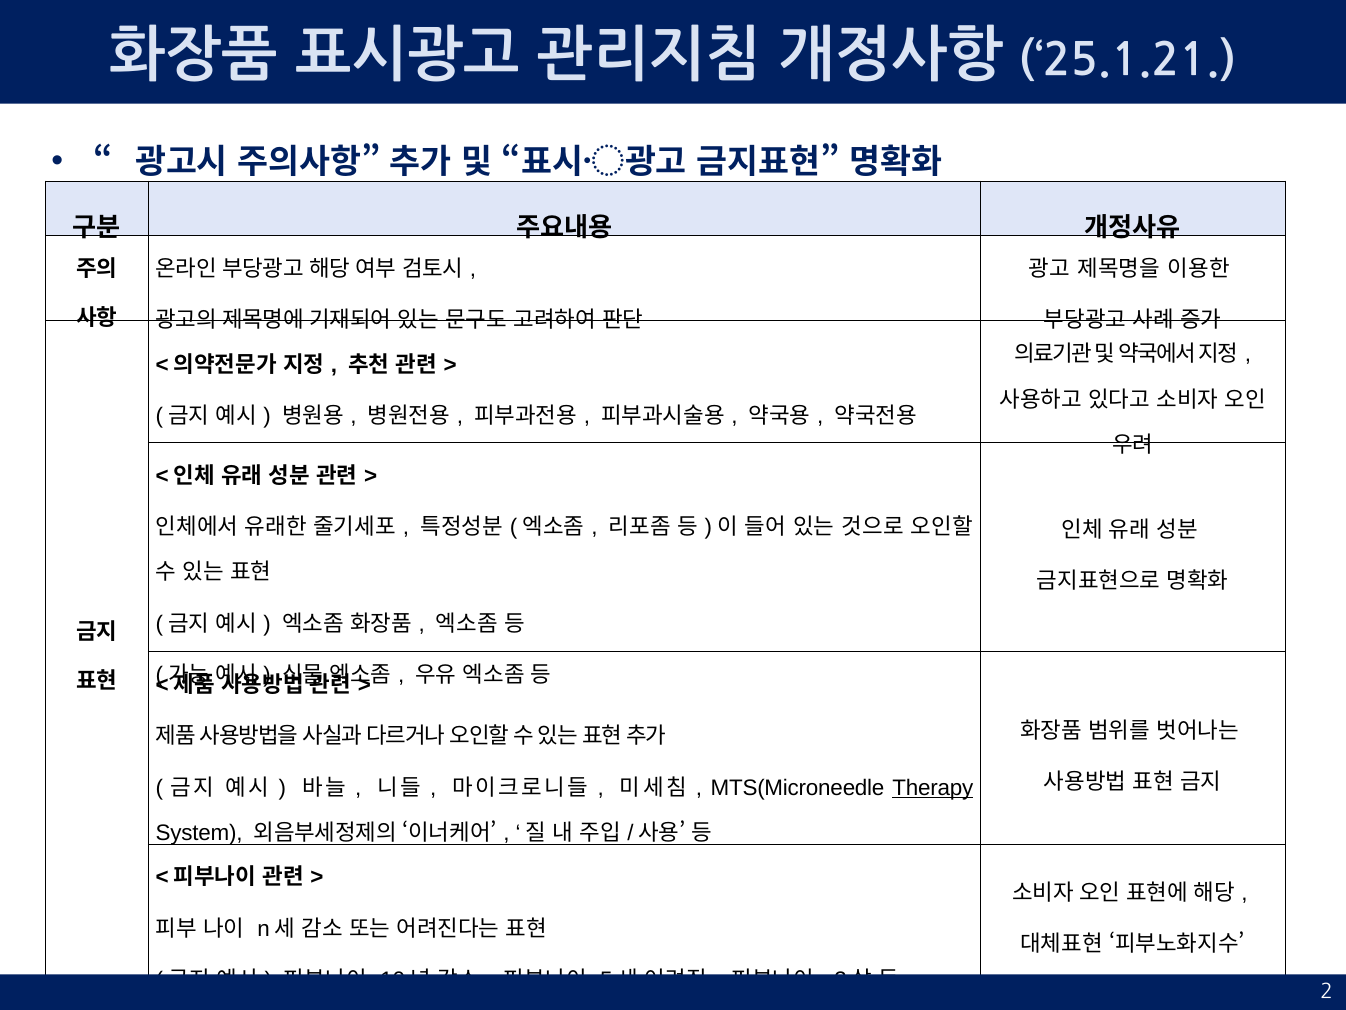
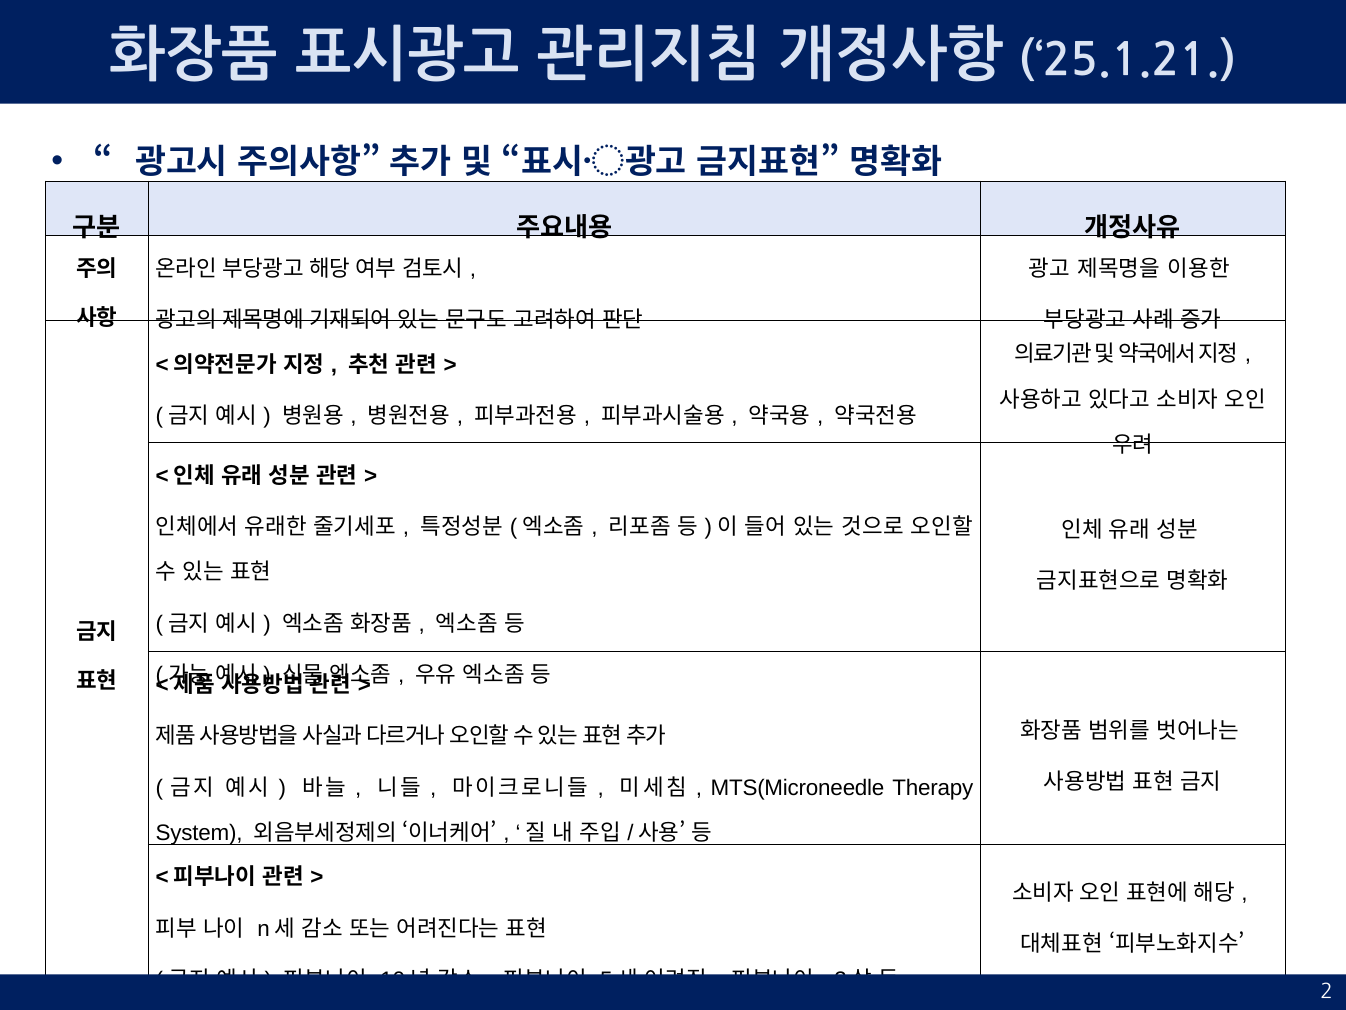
Therapy underline: present -> none (933, 787)
